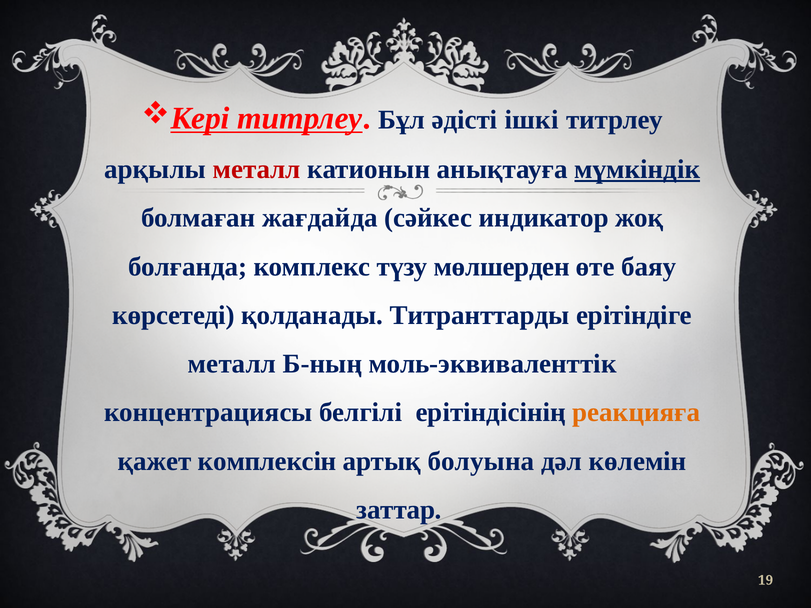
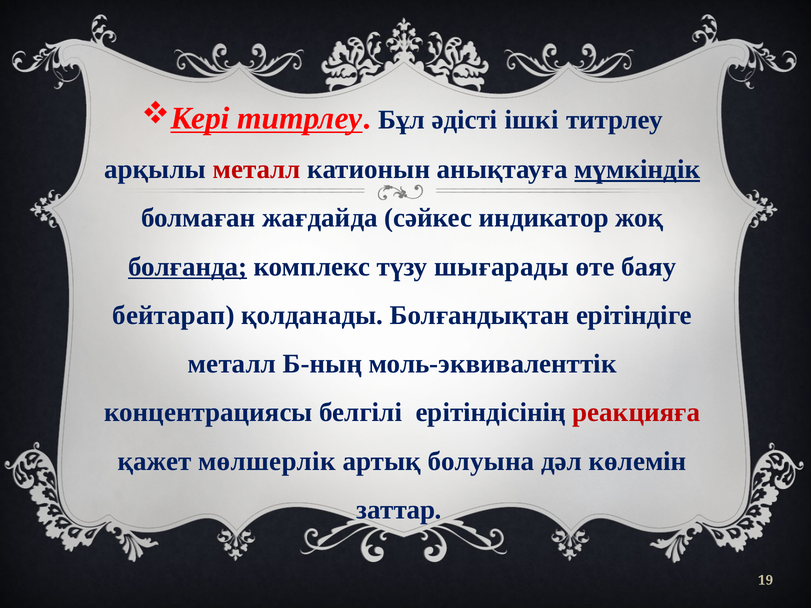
болғанда underline: none -> present (188, 267)
мөлшерден: мөлшерден -> шығарады (501, 267)
көрсетеді: көрсетеді -> бейтарап (173, 315)
Титранттарды: Титранттарды -> Болғандықтан (480, 315)
реакцияға colour: orange -> red (636, 413)
комплексін: комплексін -> мөлшерлік (267, 461)
